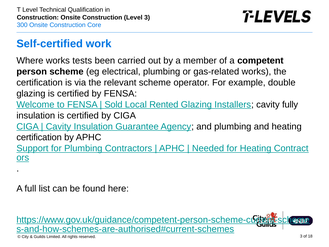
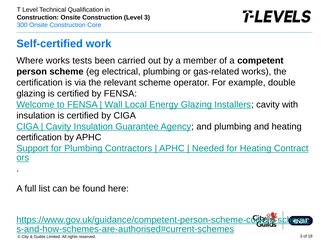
Sold: Sold -> Wall (113, 104)
Rented: Rented -> Energy (164, 104)
fully: fully -> with (290, 104)
